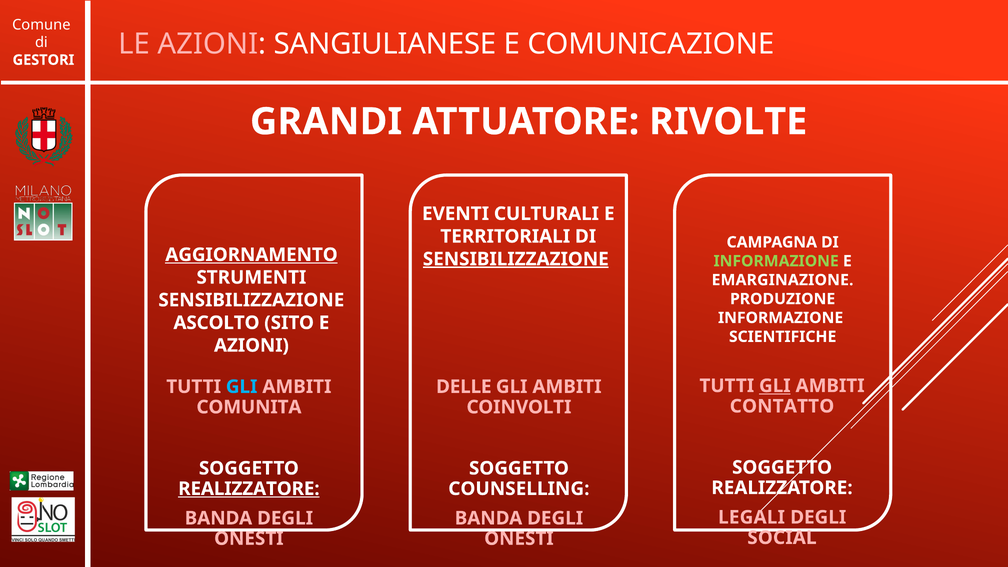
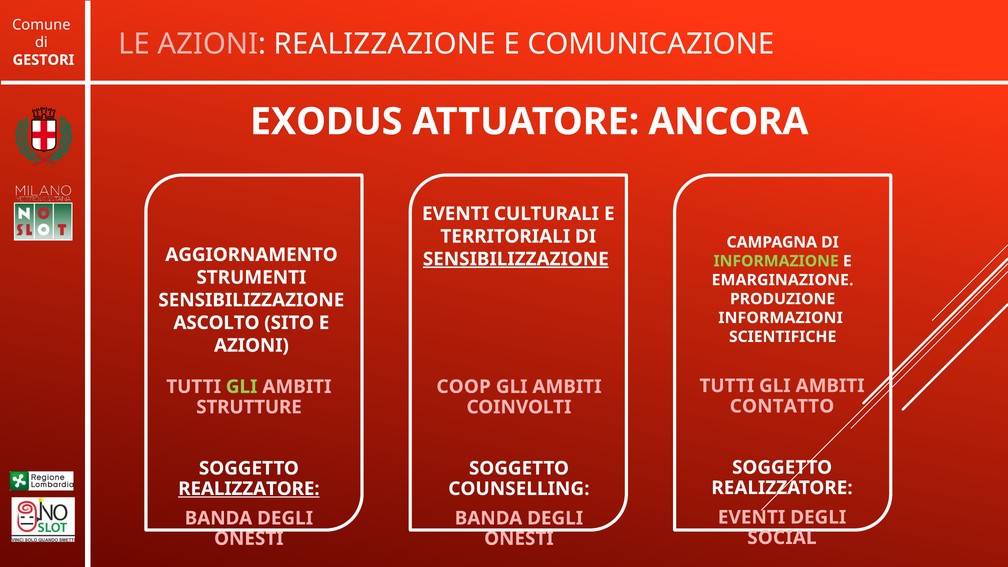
SANGIULIANESE: SANGIULIANESE -> REALIZZAZIONE (385, 44)
GRANDI: GRANDI -> EXODUS (326, 122)
RIVOLTE: RIVOLTE -> ANCORA (728, 122)
AGGIORNAMENTO underline: present -> none (251, 255)
INFORMAZIONE: INFORMAZIONE -> INFORMAZIONI (781, 318)
GLI underline: present -> none (775, 386)
GLI colour: light blue -> light green (242, 387)
DELLE: DELLE -> COOP (464, 387)
COMUNITA: COMUNITA -> STRUTTURE (249, 407)
LEGALI: LEGALI -> EVENTI (752, 517)
